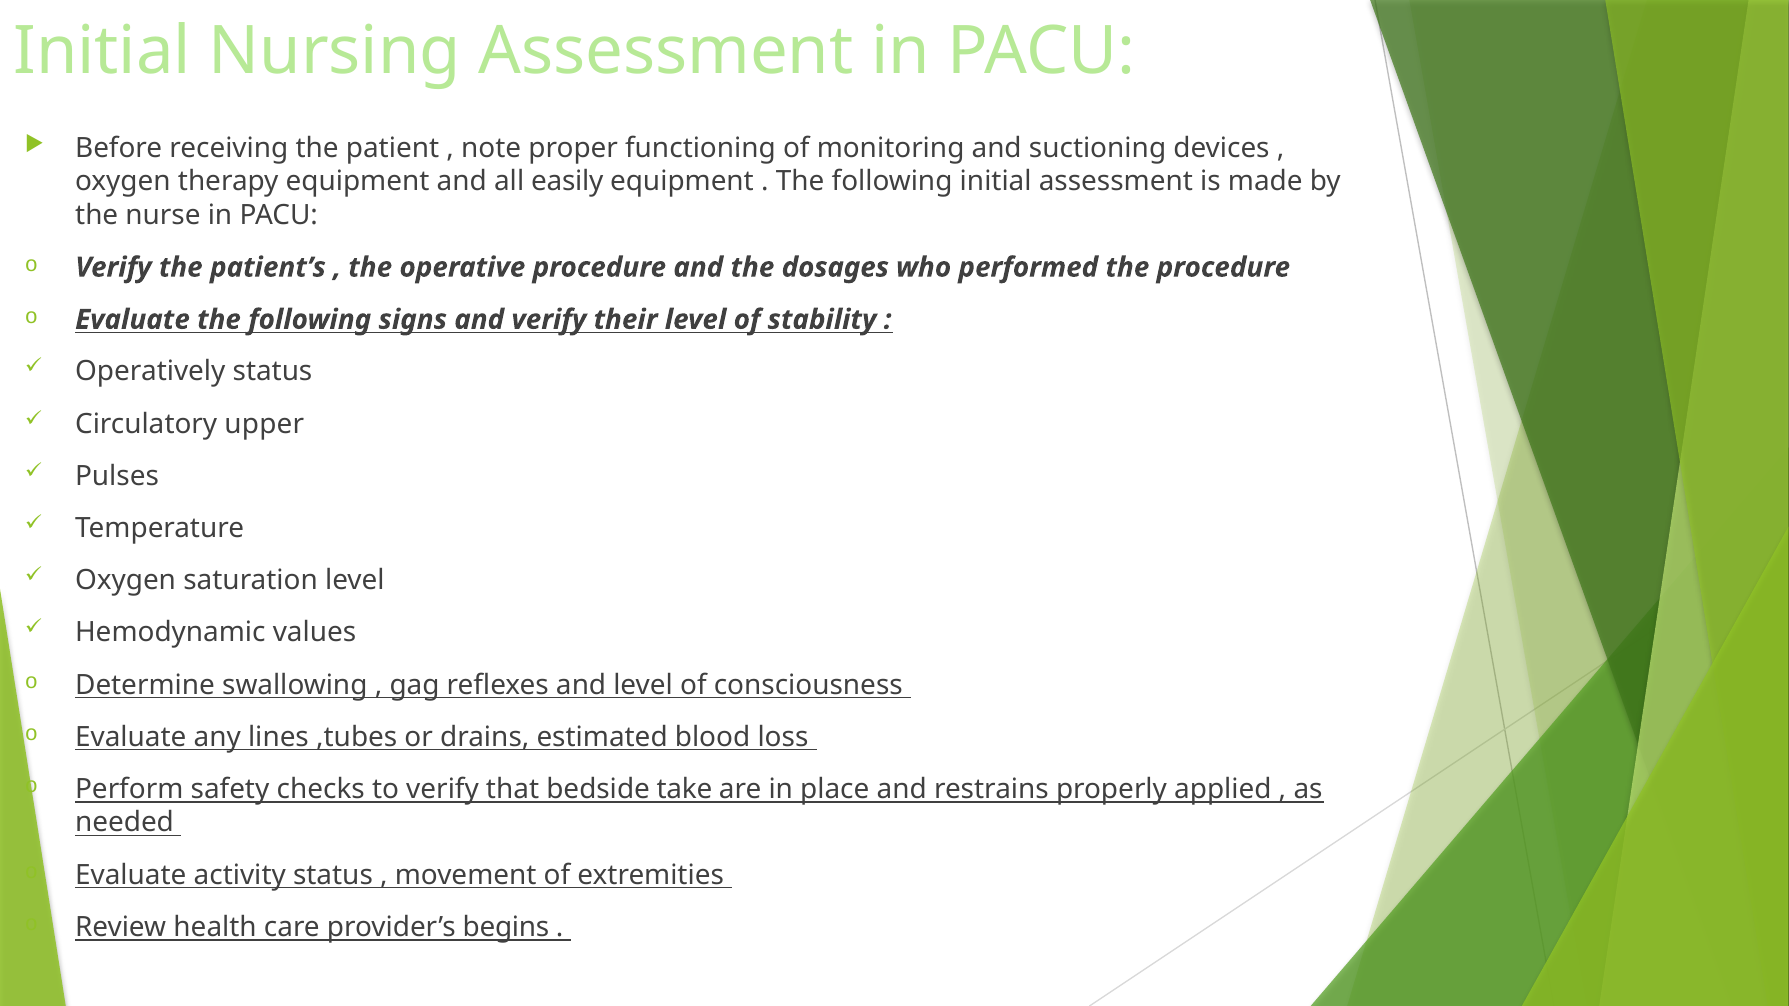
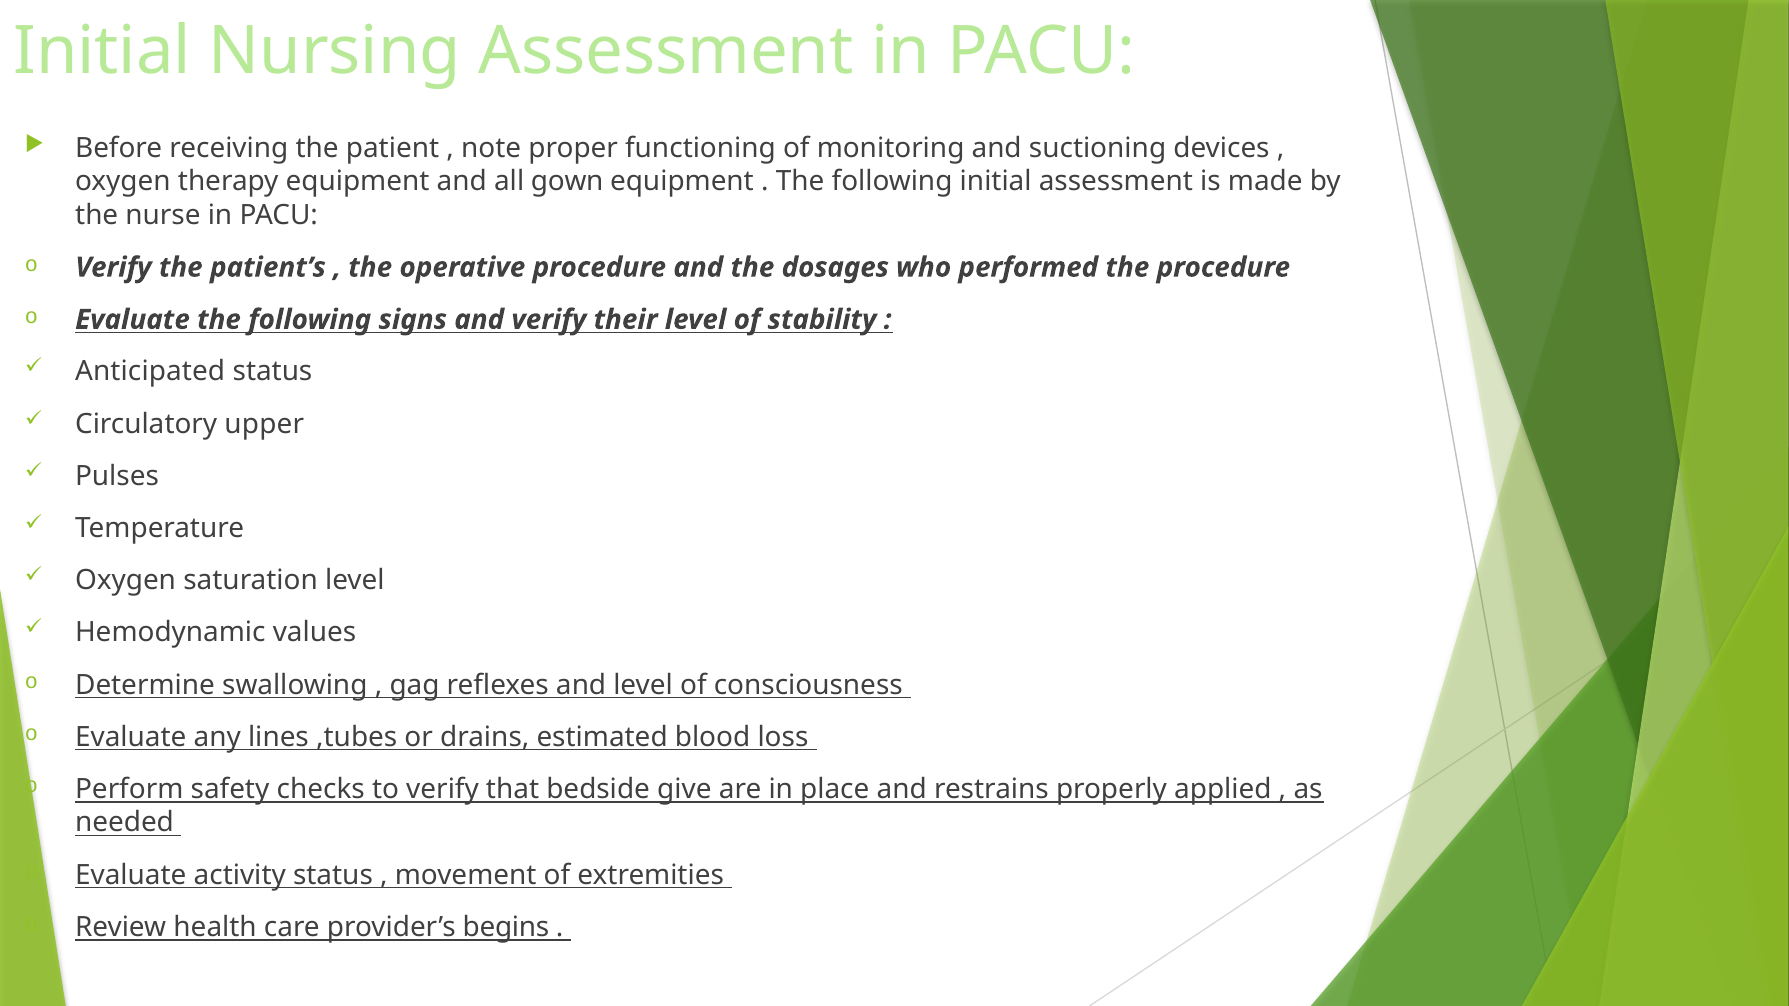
easily: easily -> gown (567, 182)
Operatively: Operatively -> Anticipated (150, 372)
take: take -> give (684, 789)
